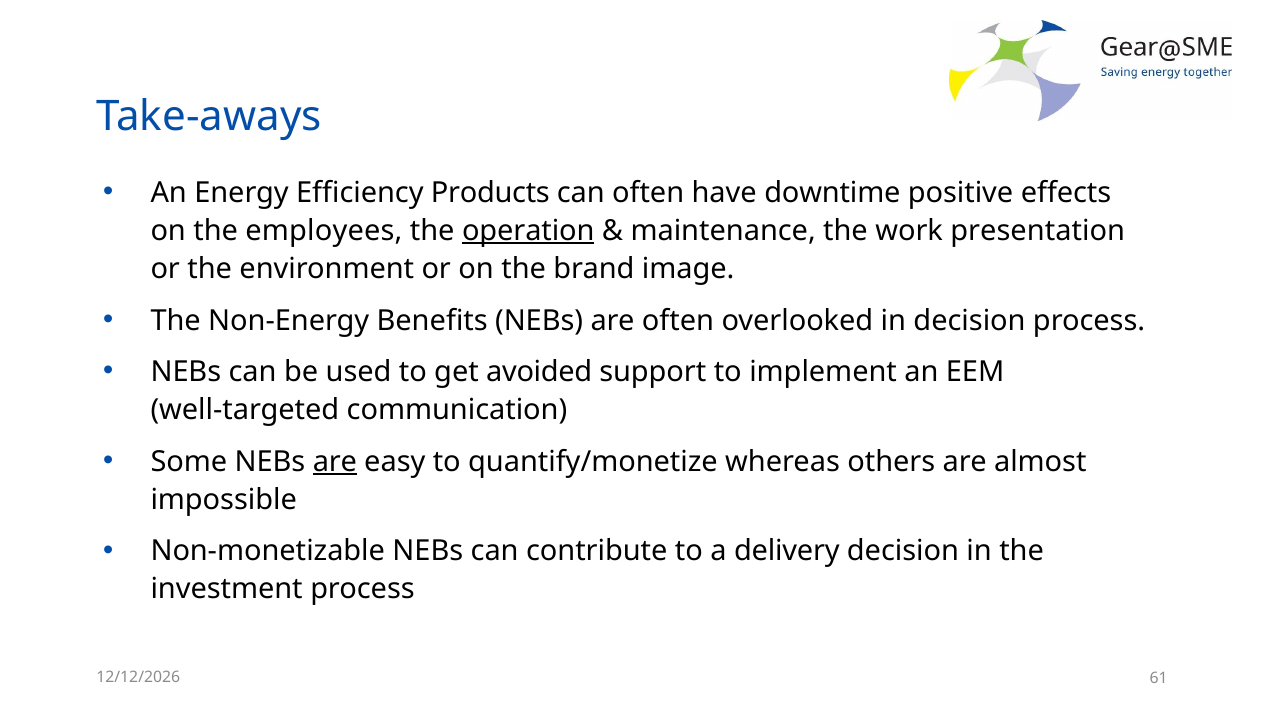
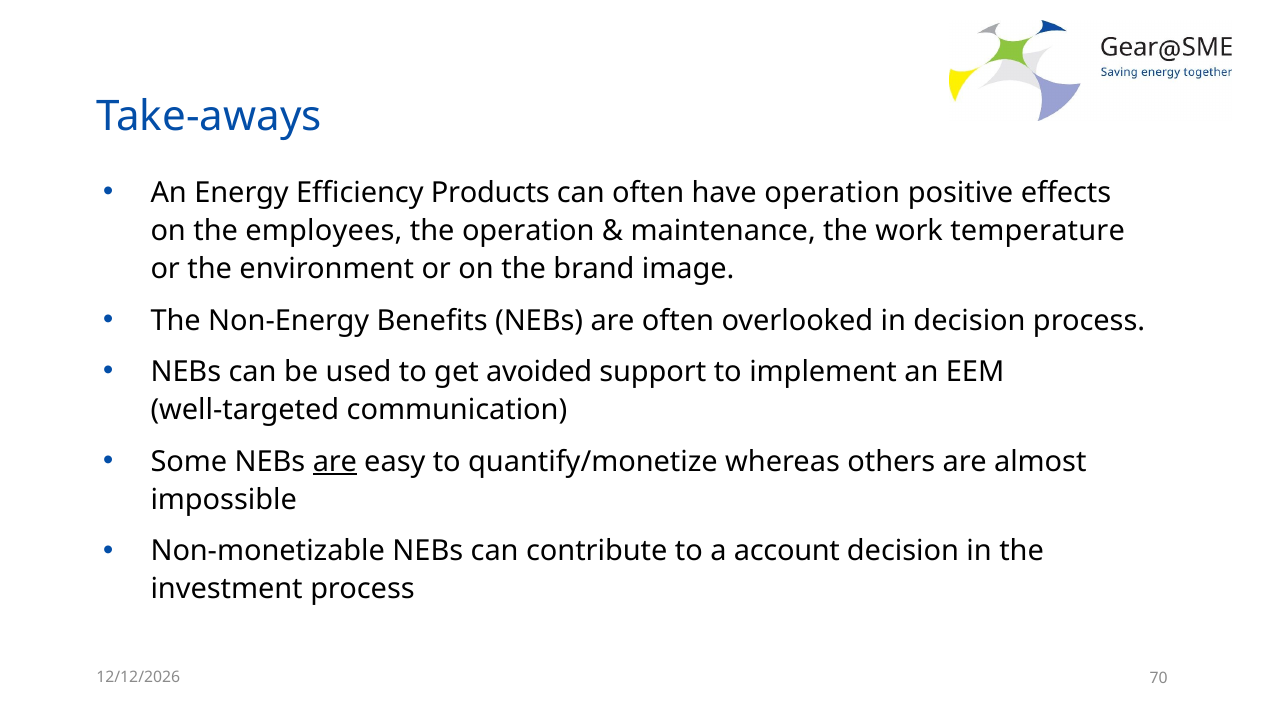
have downtime: downtime -> operation (832, 193)
operation underline: present -> none (528, 231)
presentation: presentation -> temperature (1038, 231)
delivery: delivery -> account (787, 551)
61: 61 -> 70 (1159, 679)
